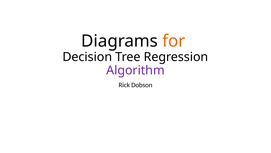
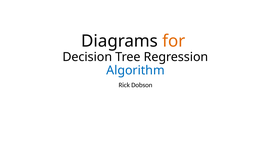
Algorithm colour: purple -> blue (135, 70)
